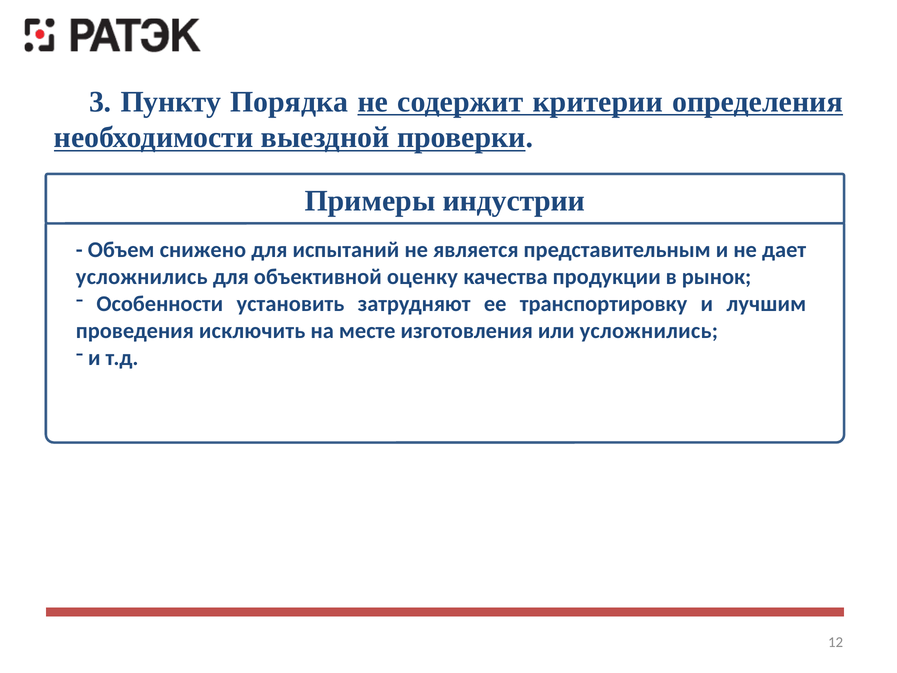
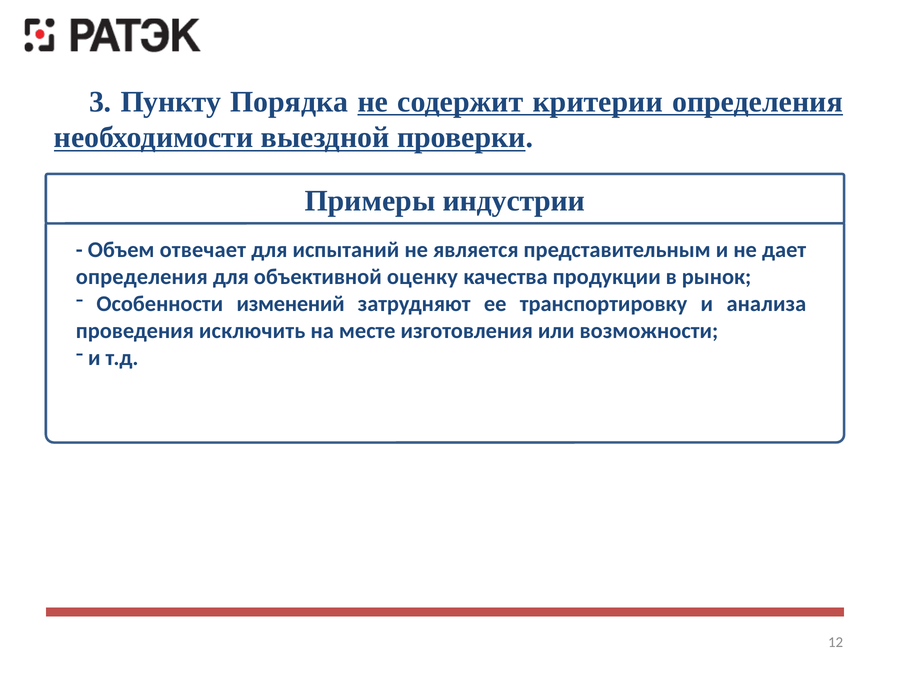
снижено: снижено -> отвечает (203, 250)
усложнились: усложнились -> определения (142, 277)
установить: установить -> изменений (291, 304)
лучшим: лучшим -> анализа (766, 304)
или усложнились: усложнились -> возможности (649, 331)
